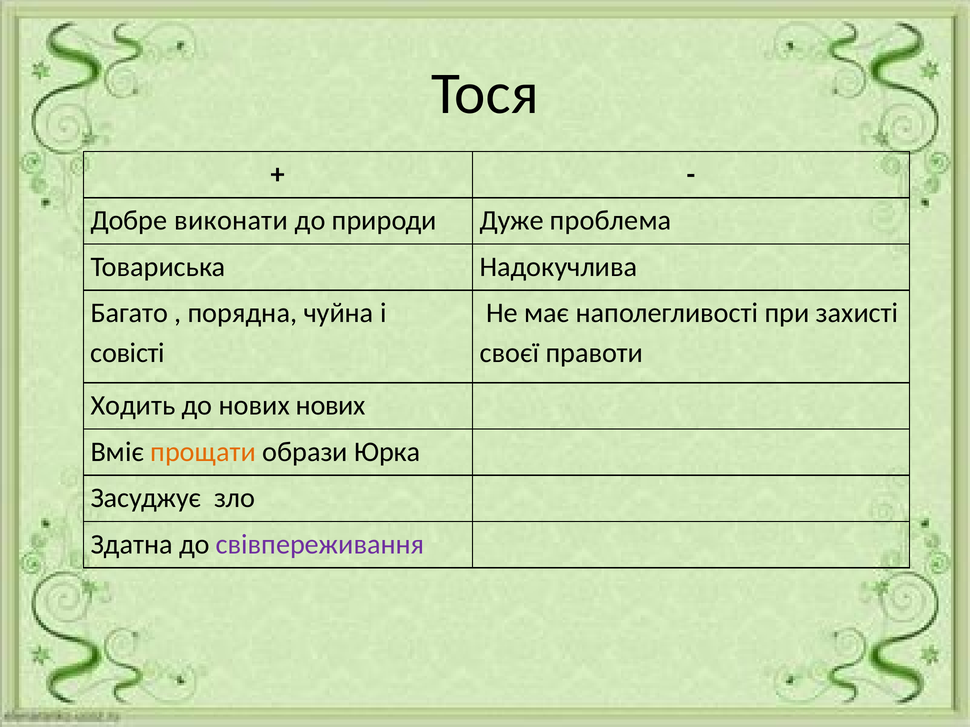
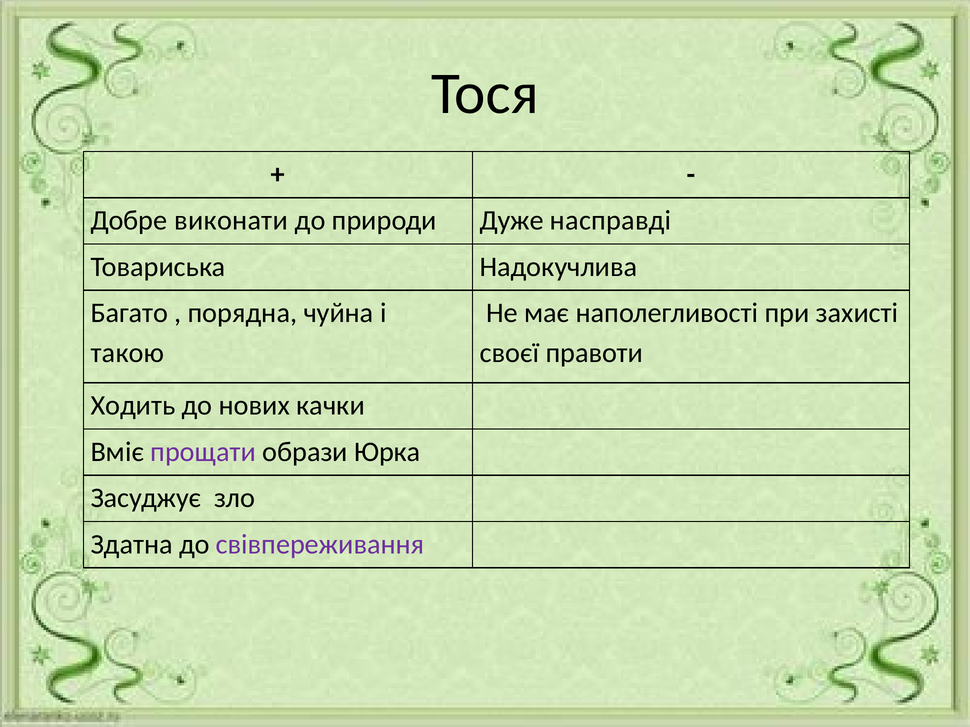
проблема: проблема -> насправді (611, 221)
совісті: совісті -> такою (127, 353)
нових нових: нових -> качки (331, 406)
прощати colour: orange -> purple (203, 452)
